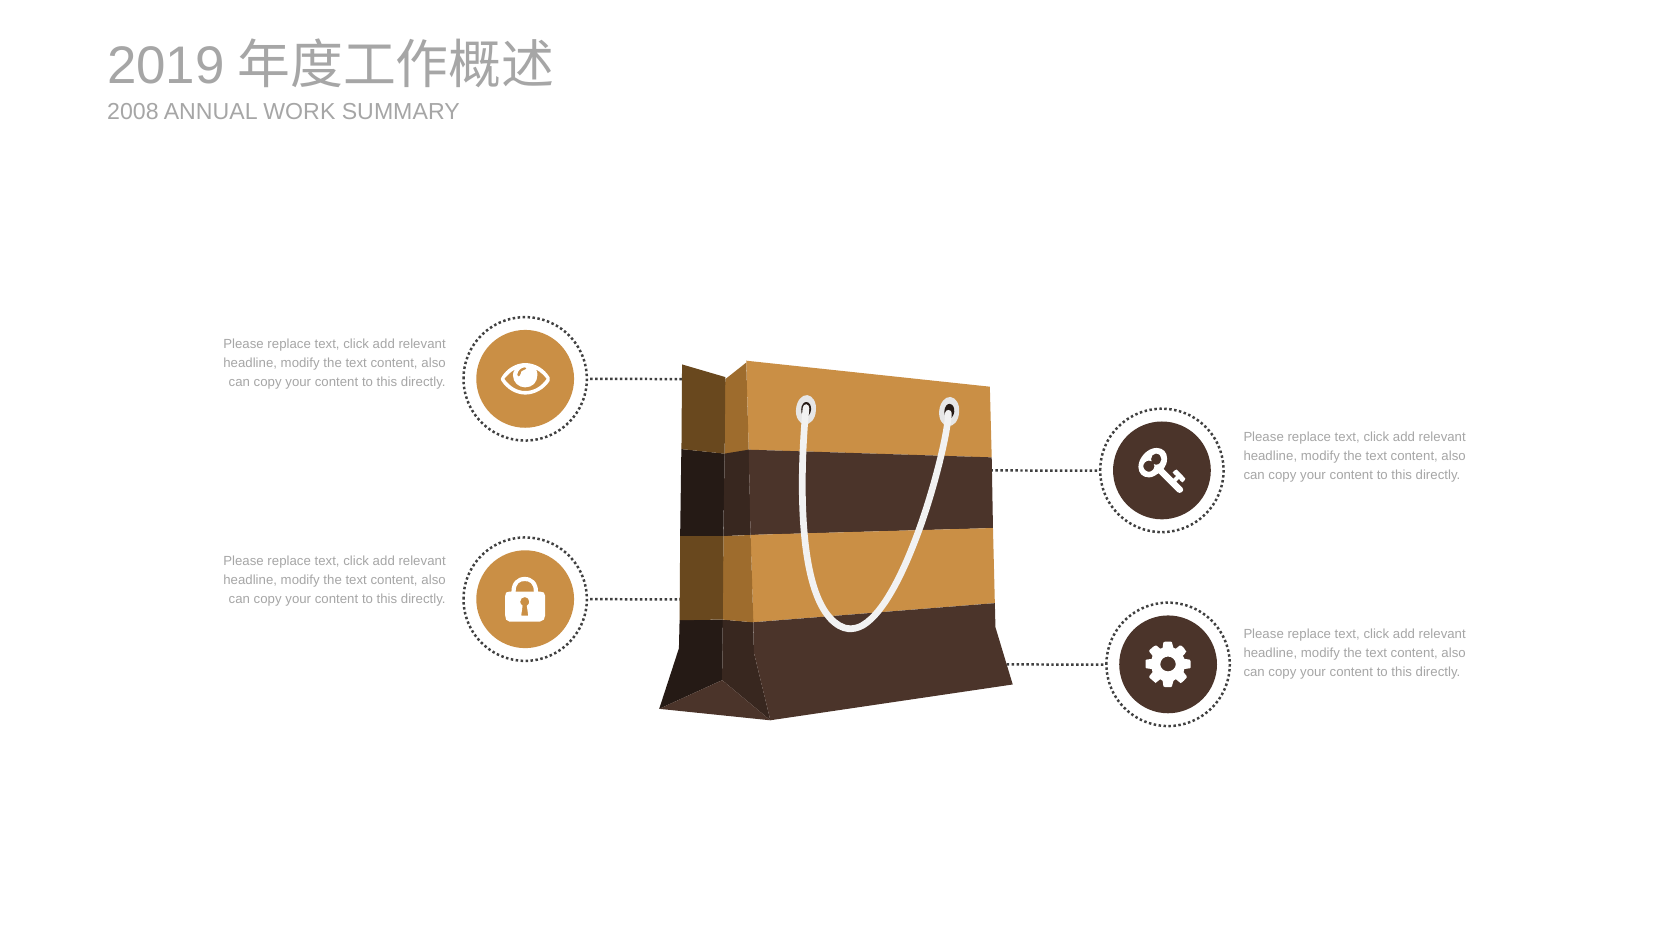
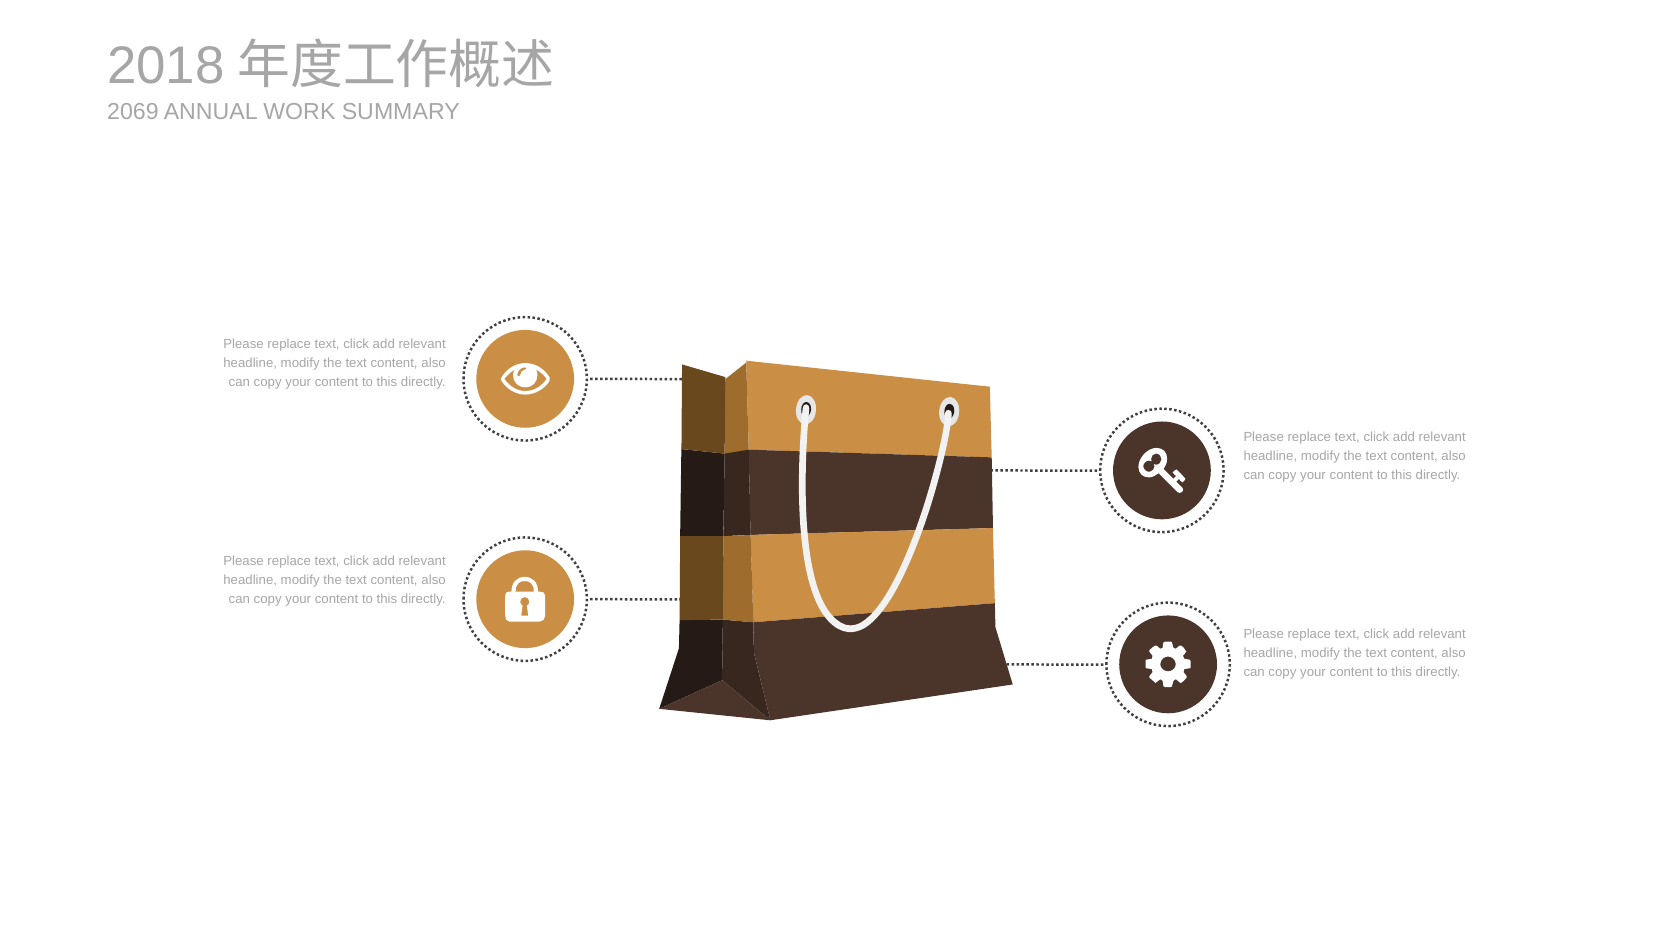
2019: 2019 -> 2018 (166, 66)
2008: 2008 -> 2069 (133, 112)
